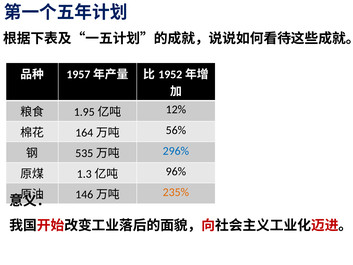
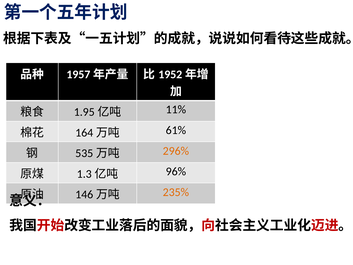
12%: 12% -> 11% (176, 110)
56%: 56% -> 61% (176, 130)
296% colour: blue -> orange (176, 151)
